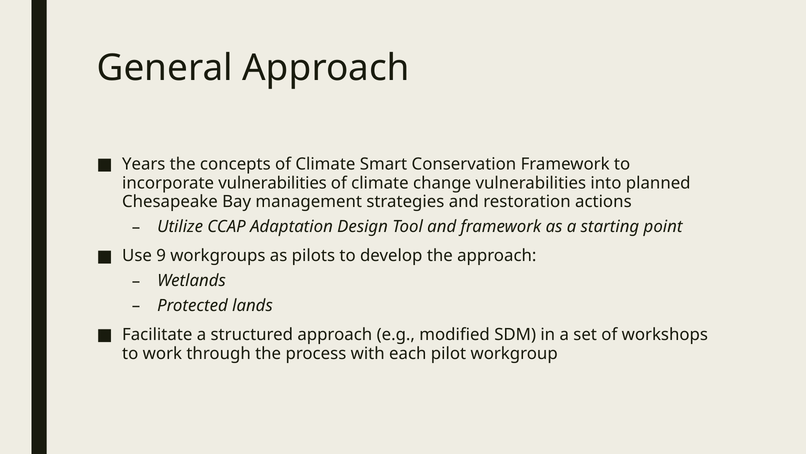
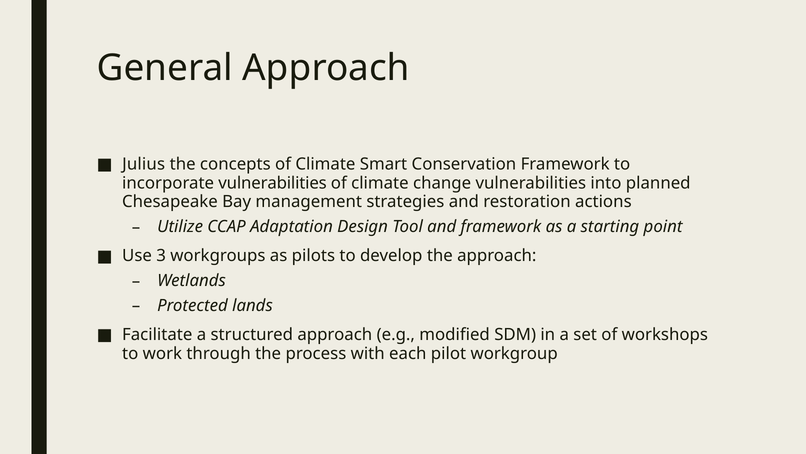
Years: Years -> Julius (144, 164)
9: 9 -> 3 (161, 256)
